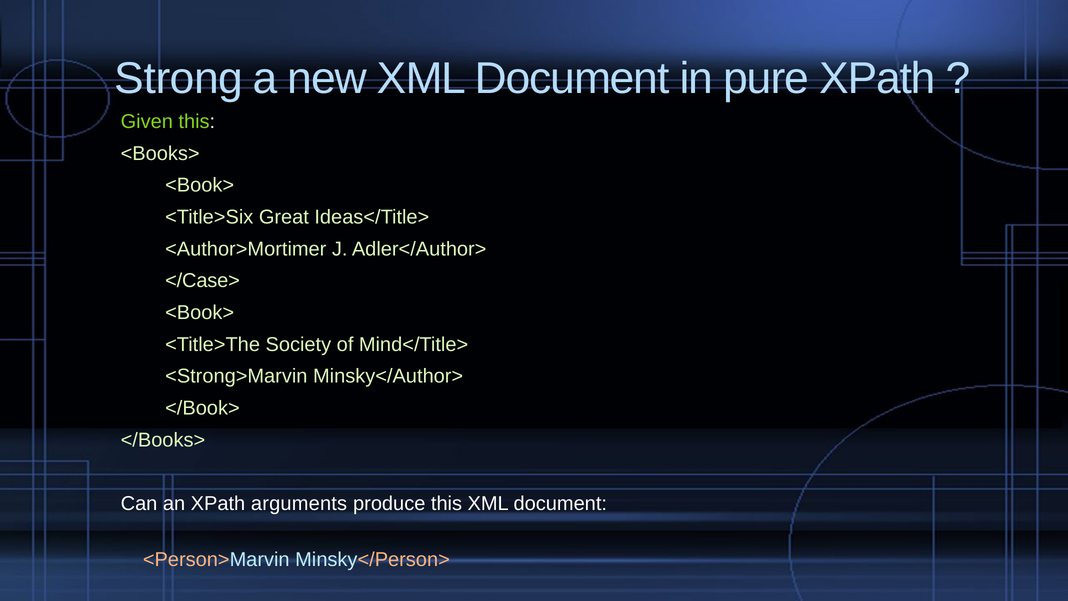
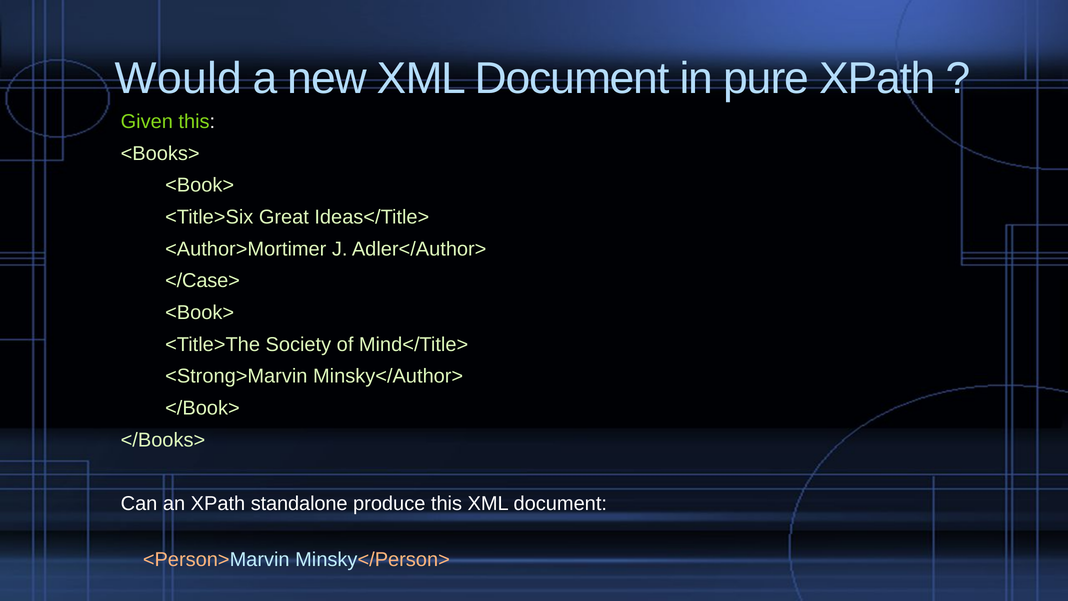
Strong: Strong -> Would (178, 79)
arguments: arguments -> standalone (299, 503)
